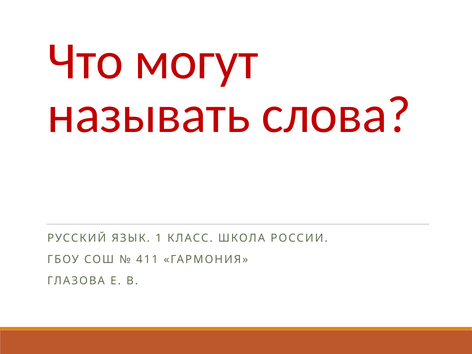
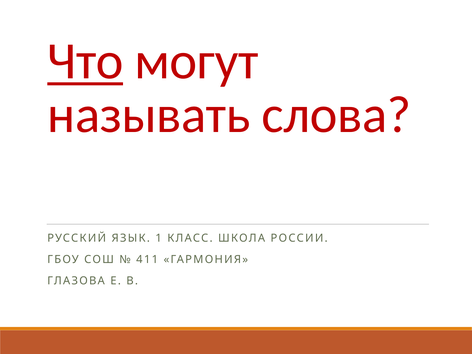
Что underline: none -> present (85, 61)
